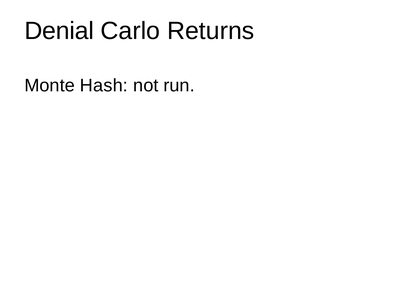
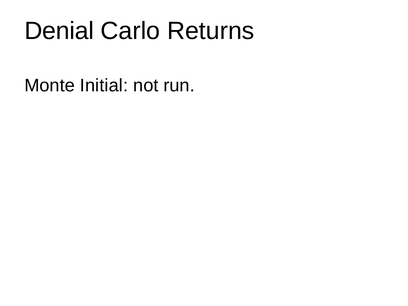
Hash: Hash -> Initial (104, 86)
